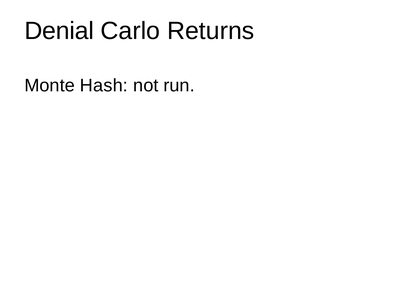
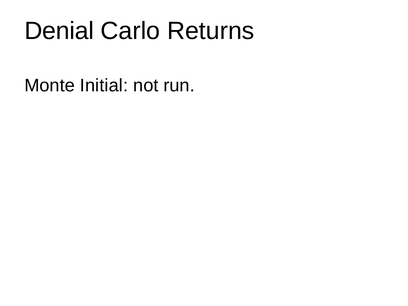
Hash: Hash -> Initial (104, 86)
